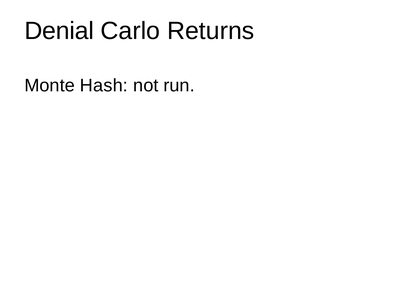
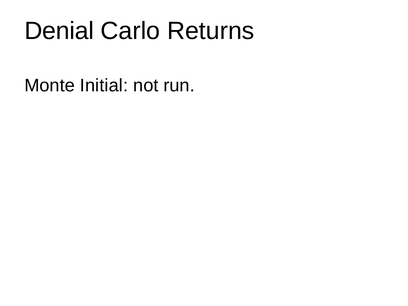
Hash: Hash -> Initial (104, 86)
